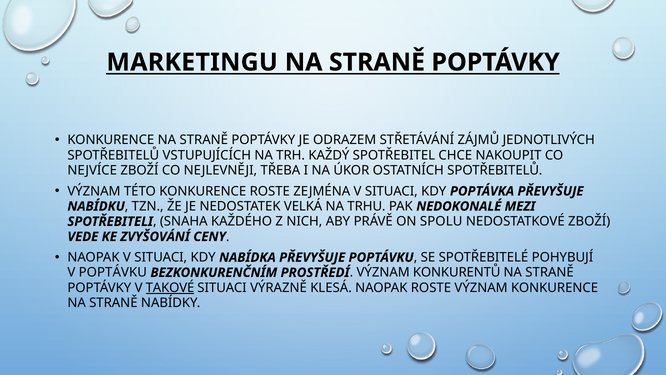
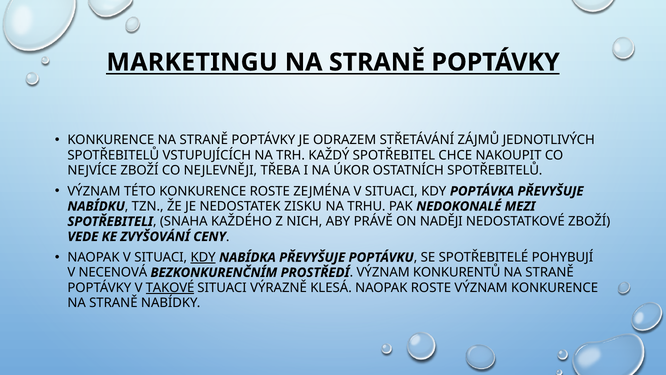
VELKÁ: VELKÁ -> ZISKU (303, 206)
SPOLU: SPOLU -> NADĚJI (441, 221)
KDY underline: none -> present (203, 257)
V POPTÁVKU: POPTÁVKU -> NECENOVÁ (113, 272)
